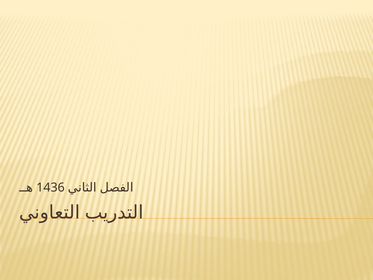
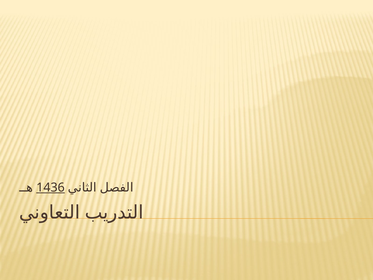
1436 underline: none -> present (51, 187)
